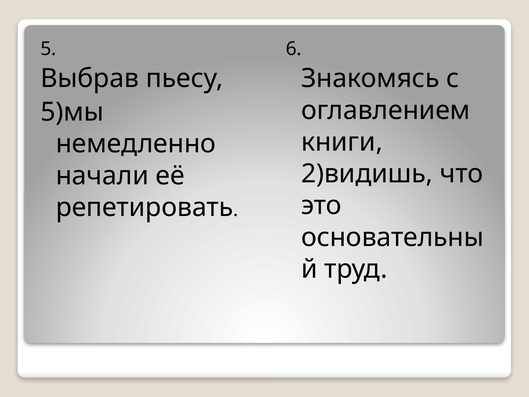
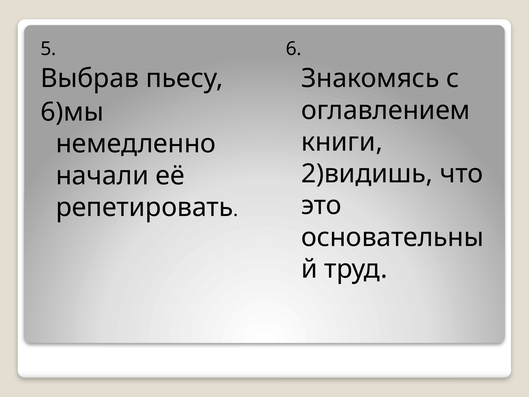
5)мы: 5)мы -> 6)мы (72, 112)
